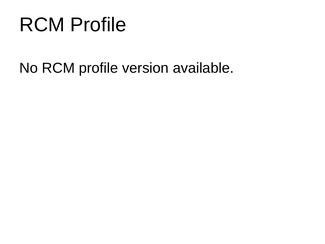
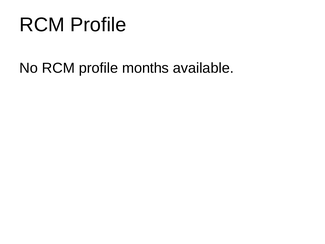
version: version -> months (146, 68)
